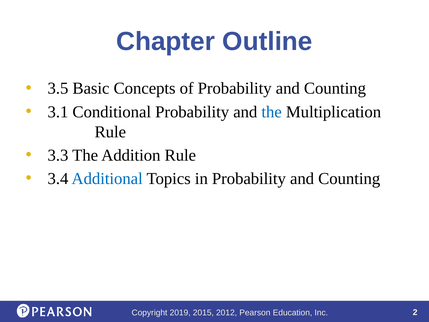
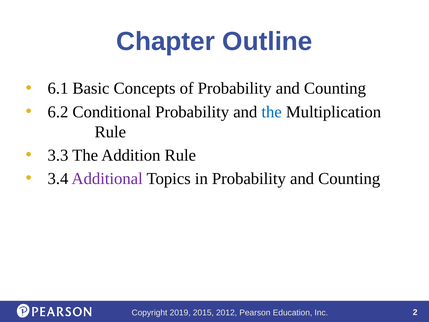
3.5: 3.5 -> 6.1 (58, 88)
3.1: 3.1 -> 6.2 (58, 112)
Additional colour: blue -> purple (107, 179)
